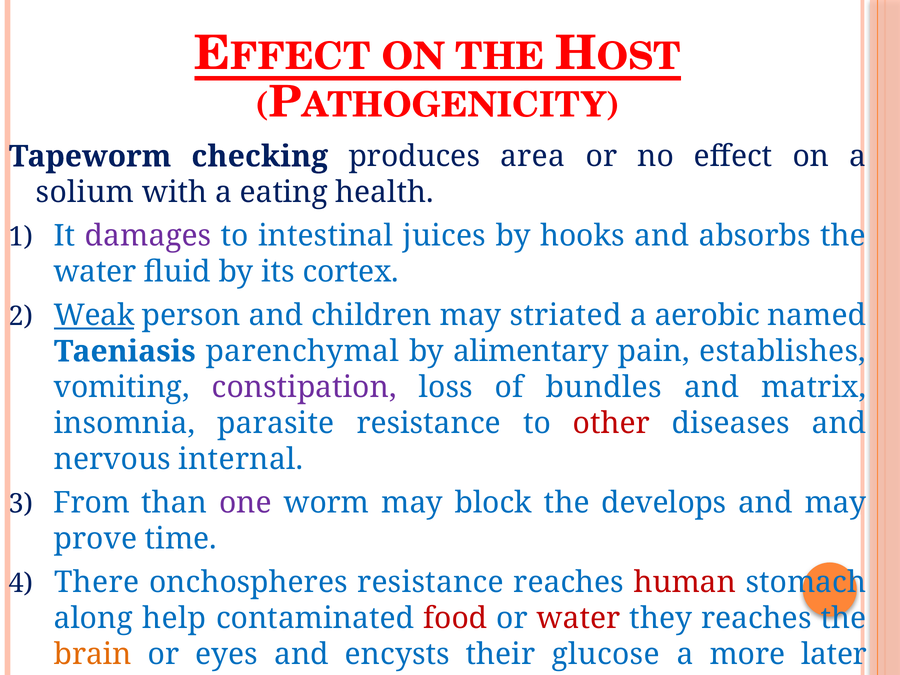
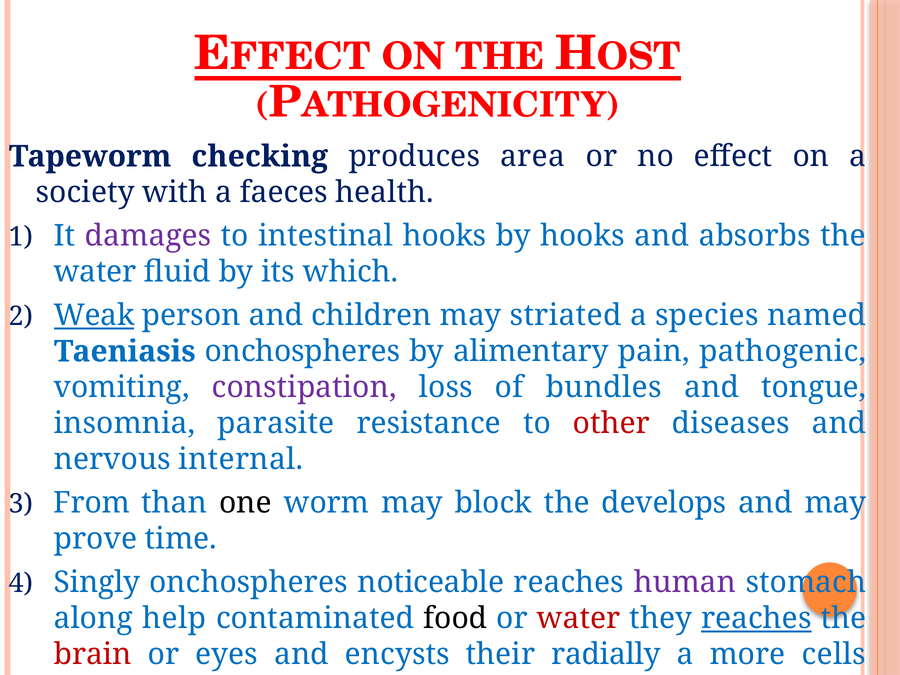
solium: solium -> society (85, 192)
eating: eating -> faeces (284, 192)
intestinal juices: juices -> hooks (445, 236)
cortex: cortex -> which (351, 272)
aerobic: aerobic -> species (707, 316)
Taeniasis parenchymal: parenchymal -> onchospheres (303, 352)
establishes: establishes -> pathogenic (783, 352)
matrix: matrix -> tongue (814, 388)
one colour: purple -> black (245, 503)
There: There -> Singly (97, 583)
onchospheres resistance: resistance -> noticeable (431, 583)
human colour: red -> purple (685, 583)
food colour: red -> black (455, 619)
reaches underline: none -> present (756, 619)
brain colour: orange -> red (93, 655)
glucose: glucose -> radially (606, 655)
later: later -> cells (834, 655)
